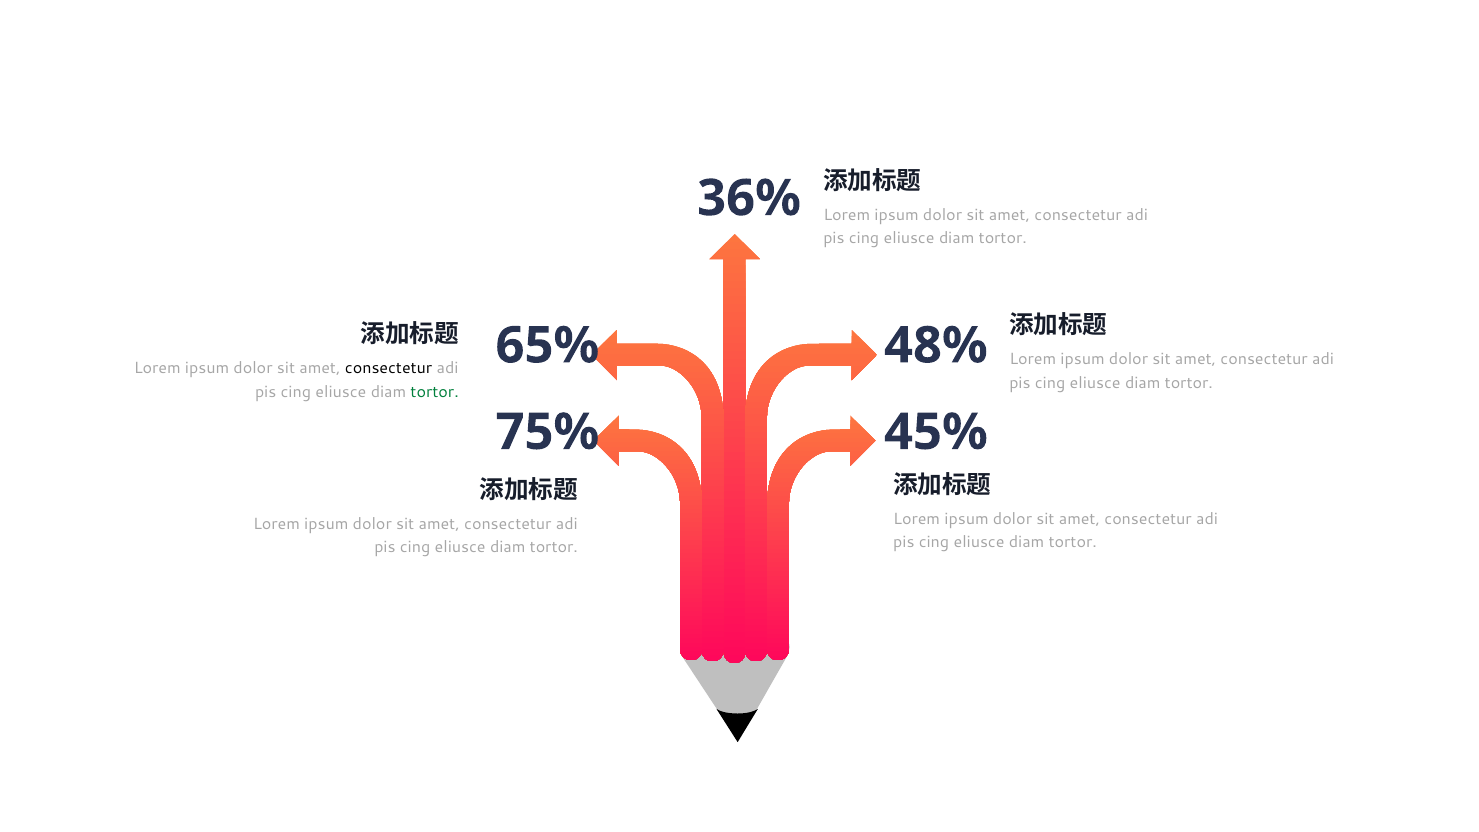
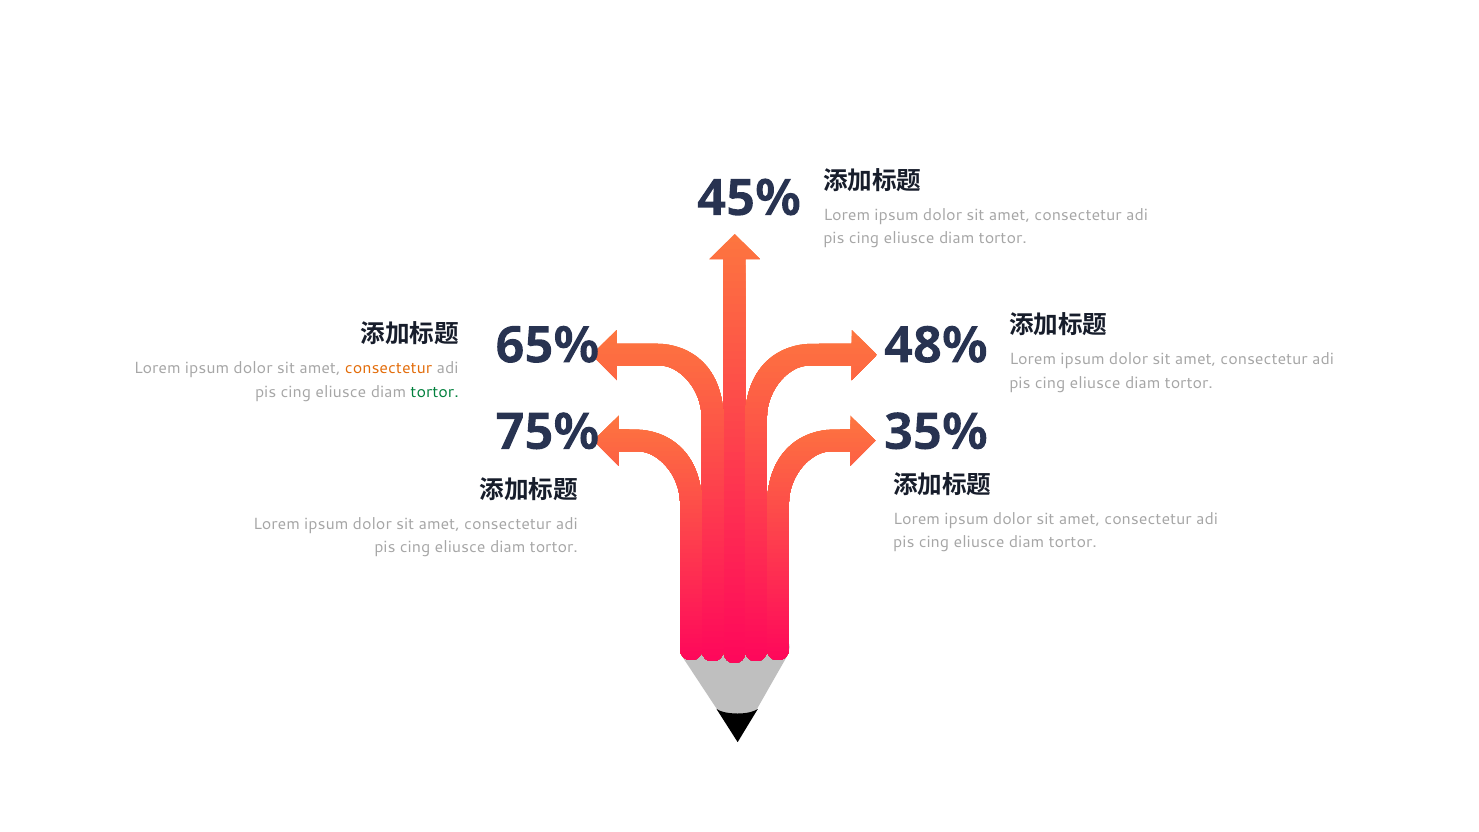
36%: 36% -> 45% (749, 198)
consectetur colour: black -> orange (389, 369)
45%: 45% -> 35% (936, 432)
